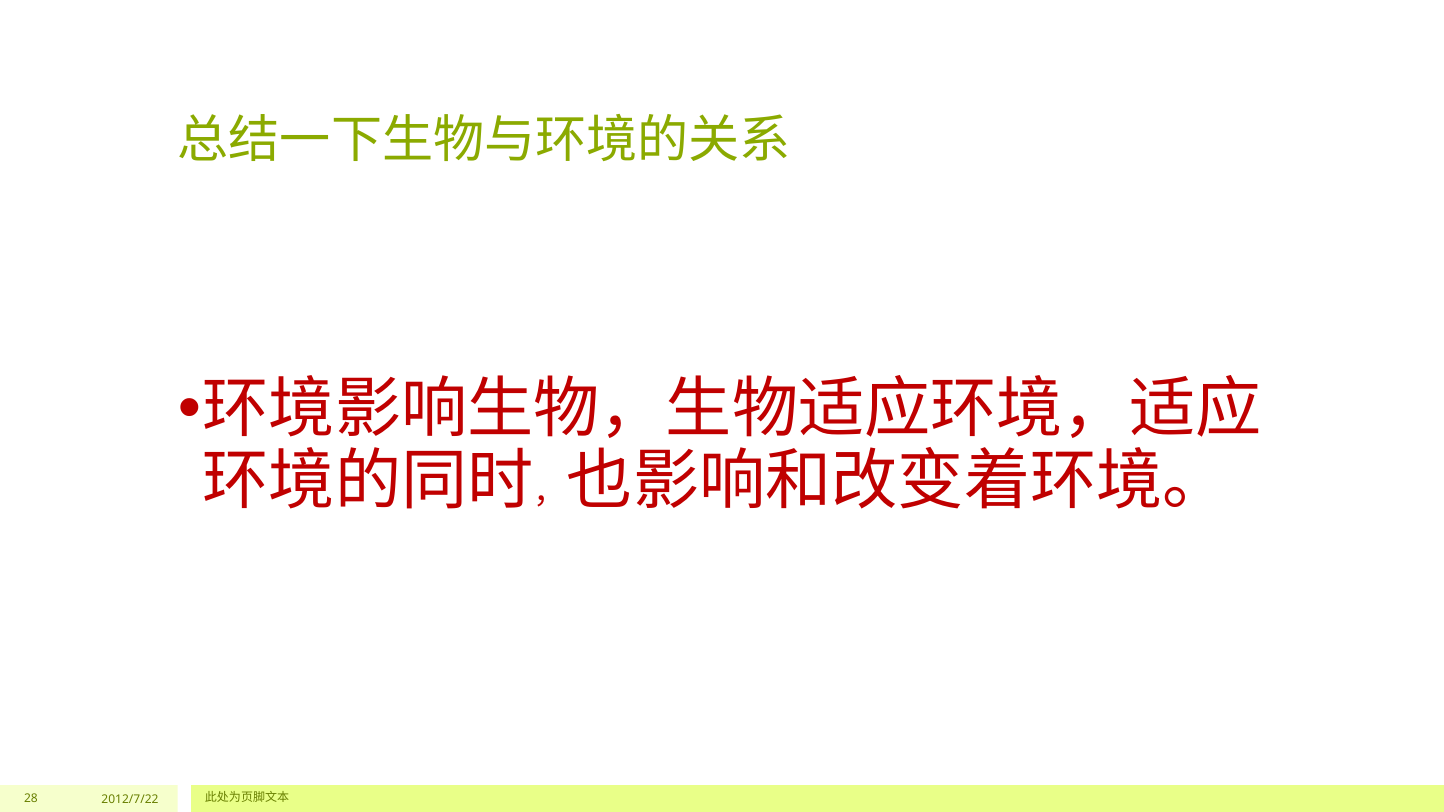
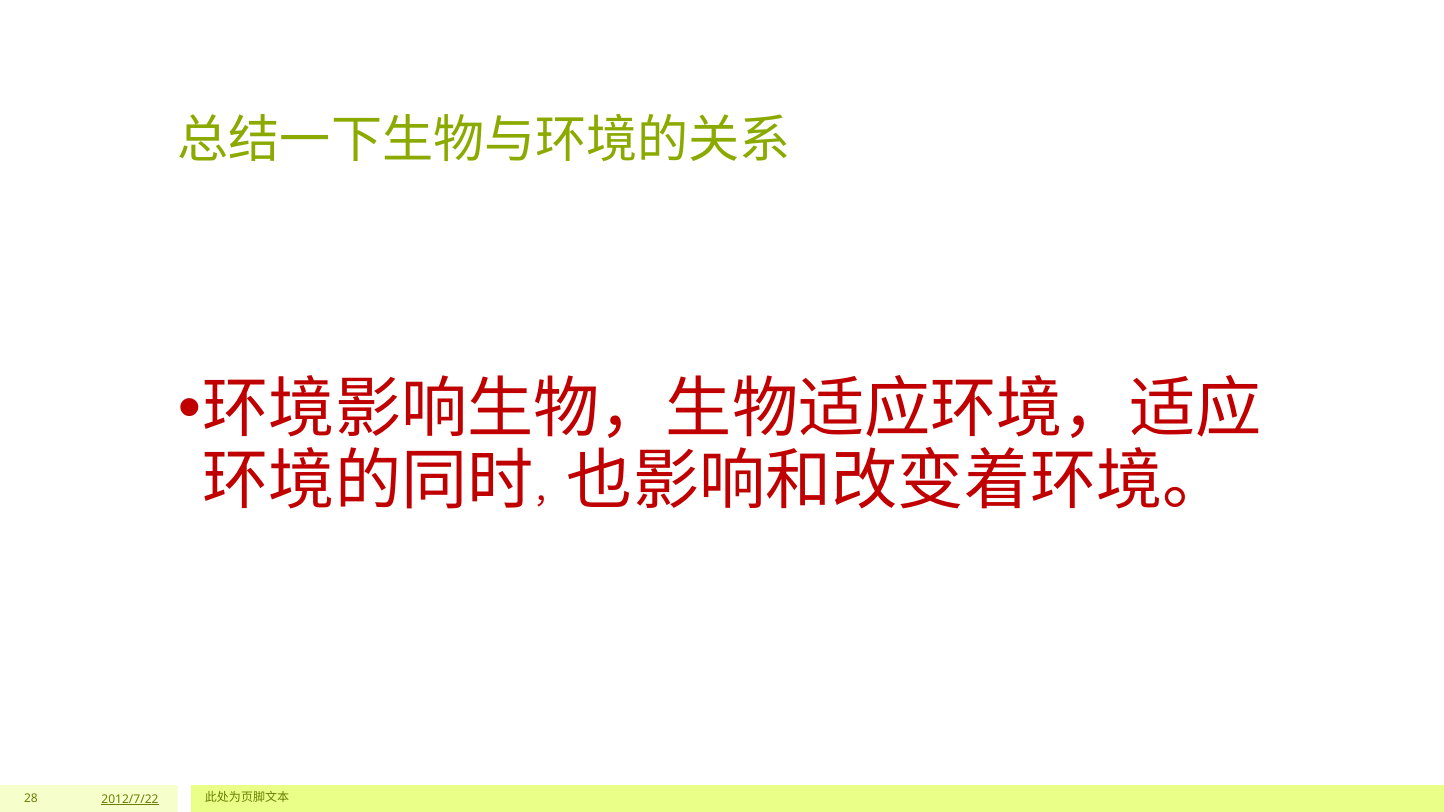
2012/7/22 underline: none -> present (130, 800)
